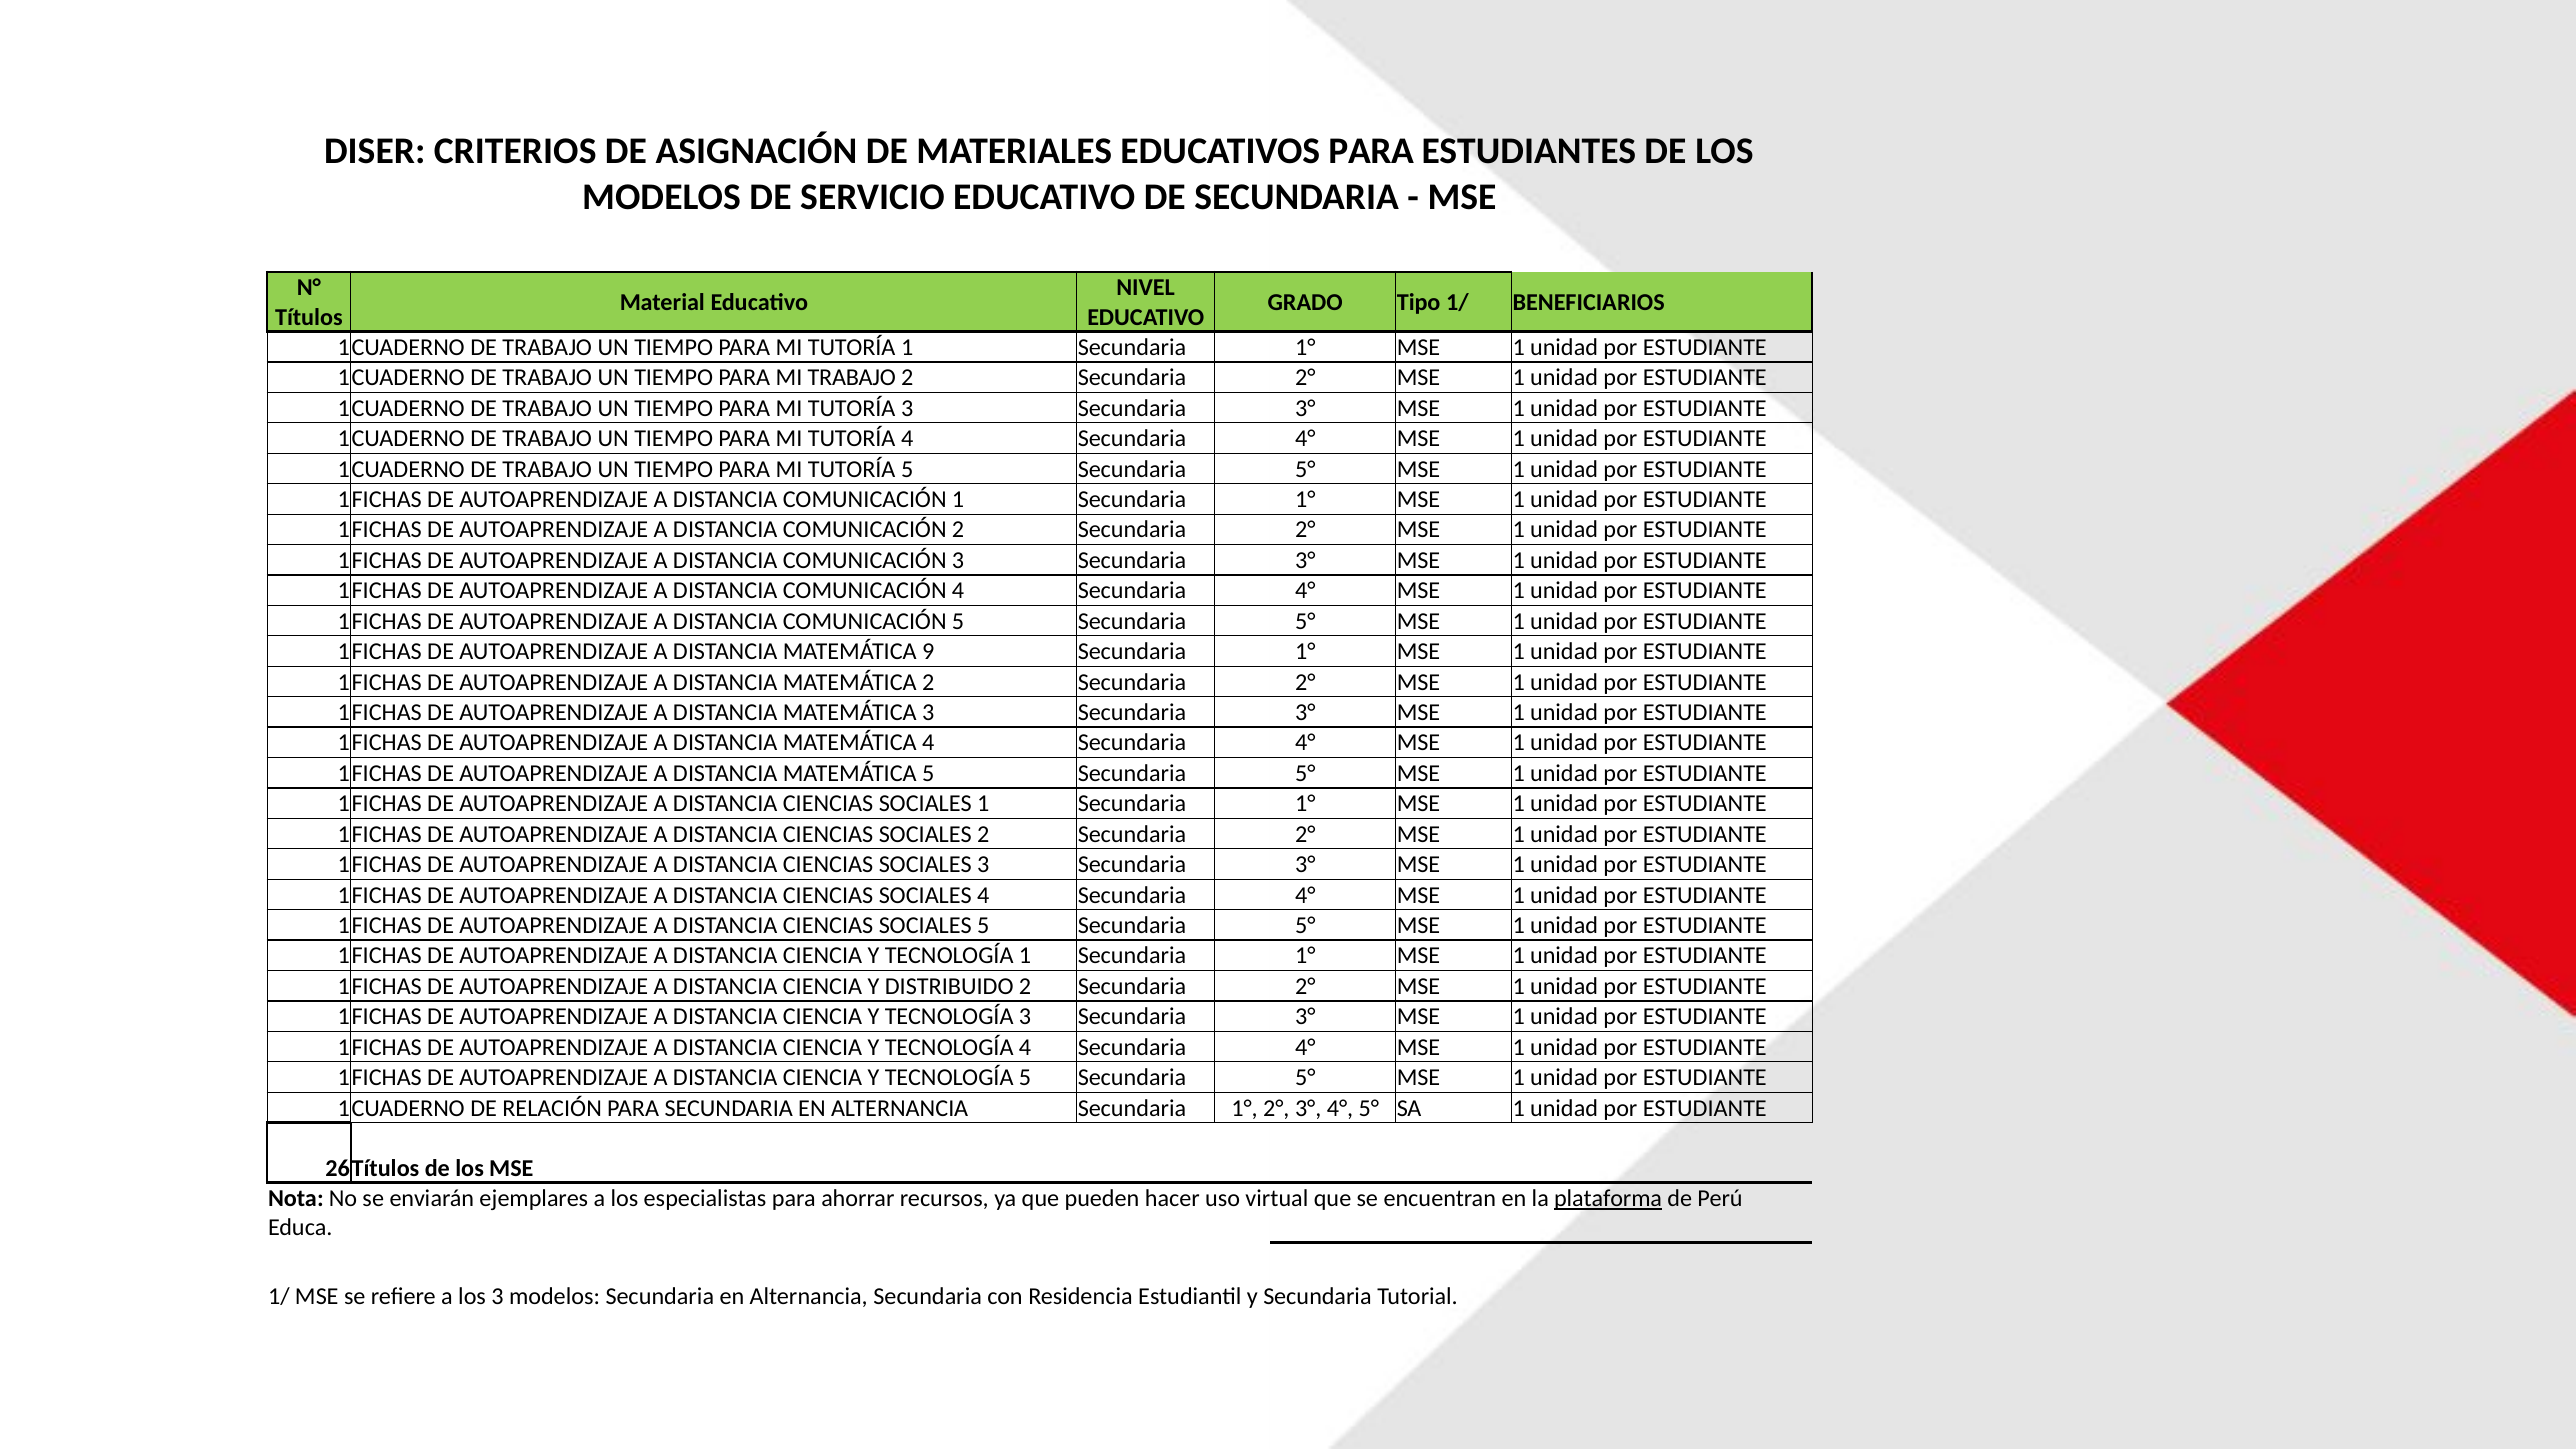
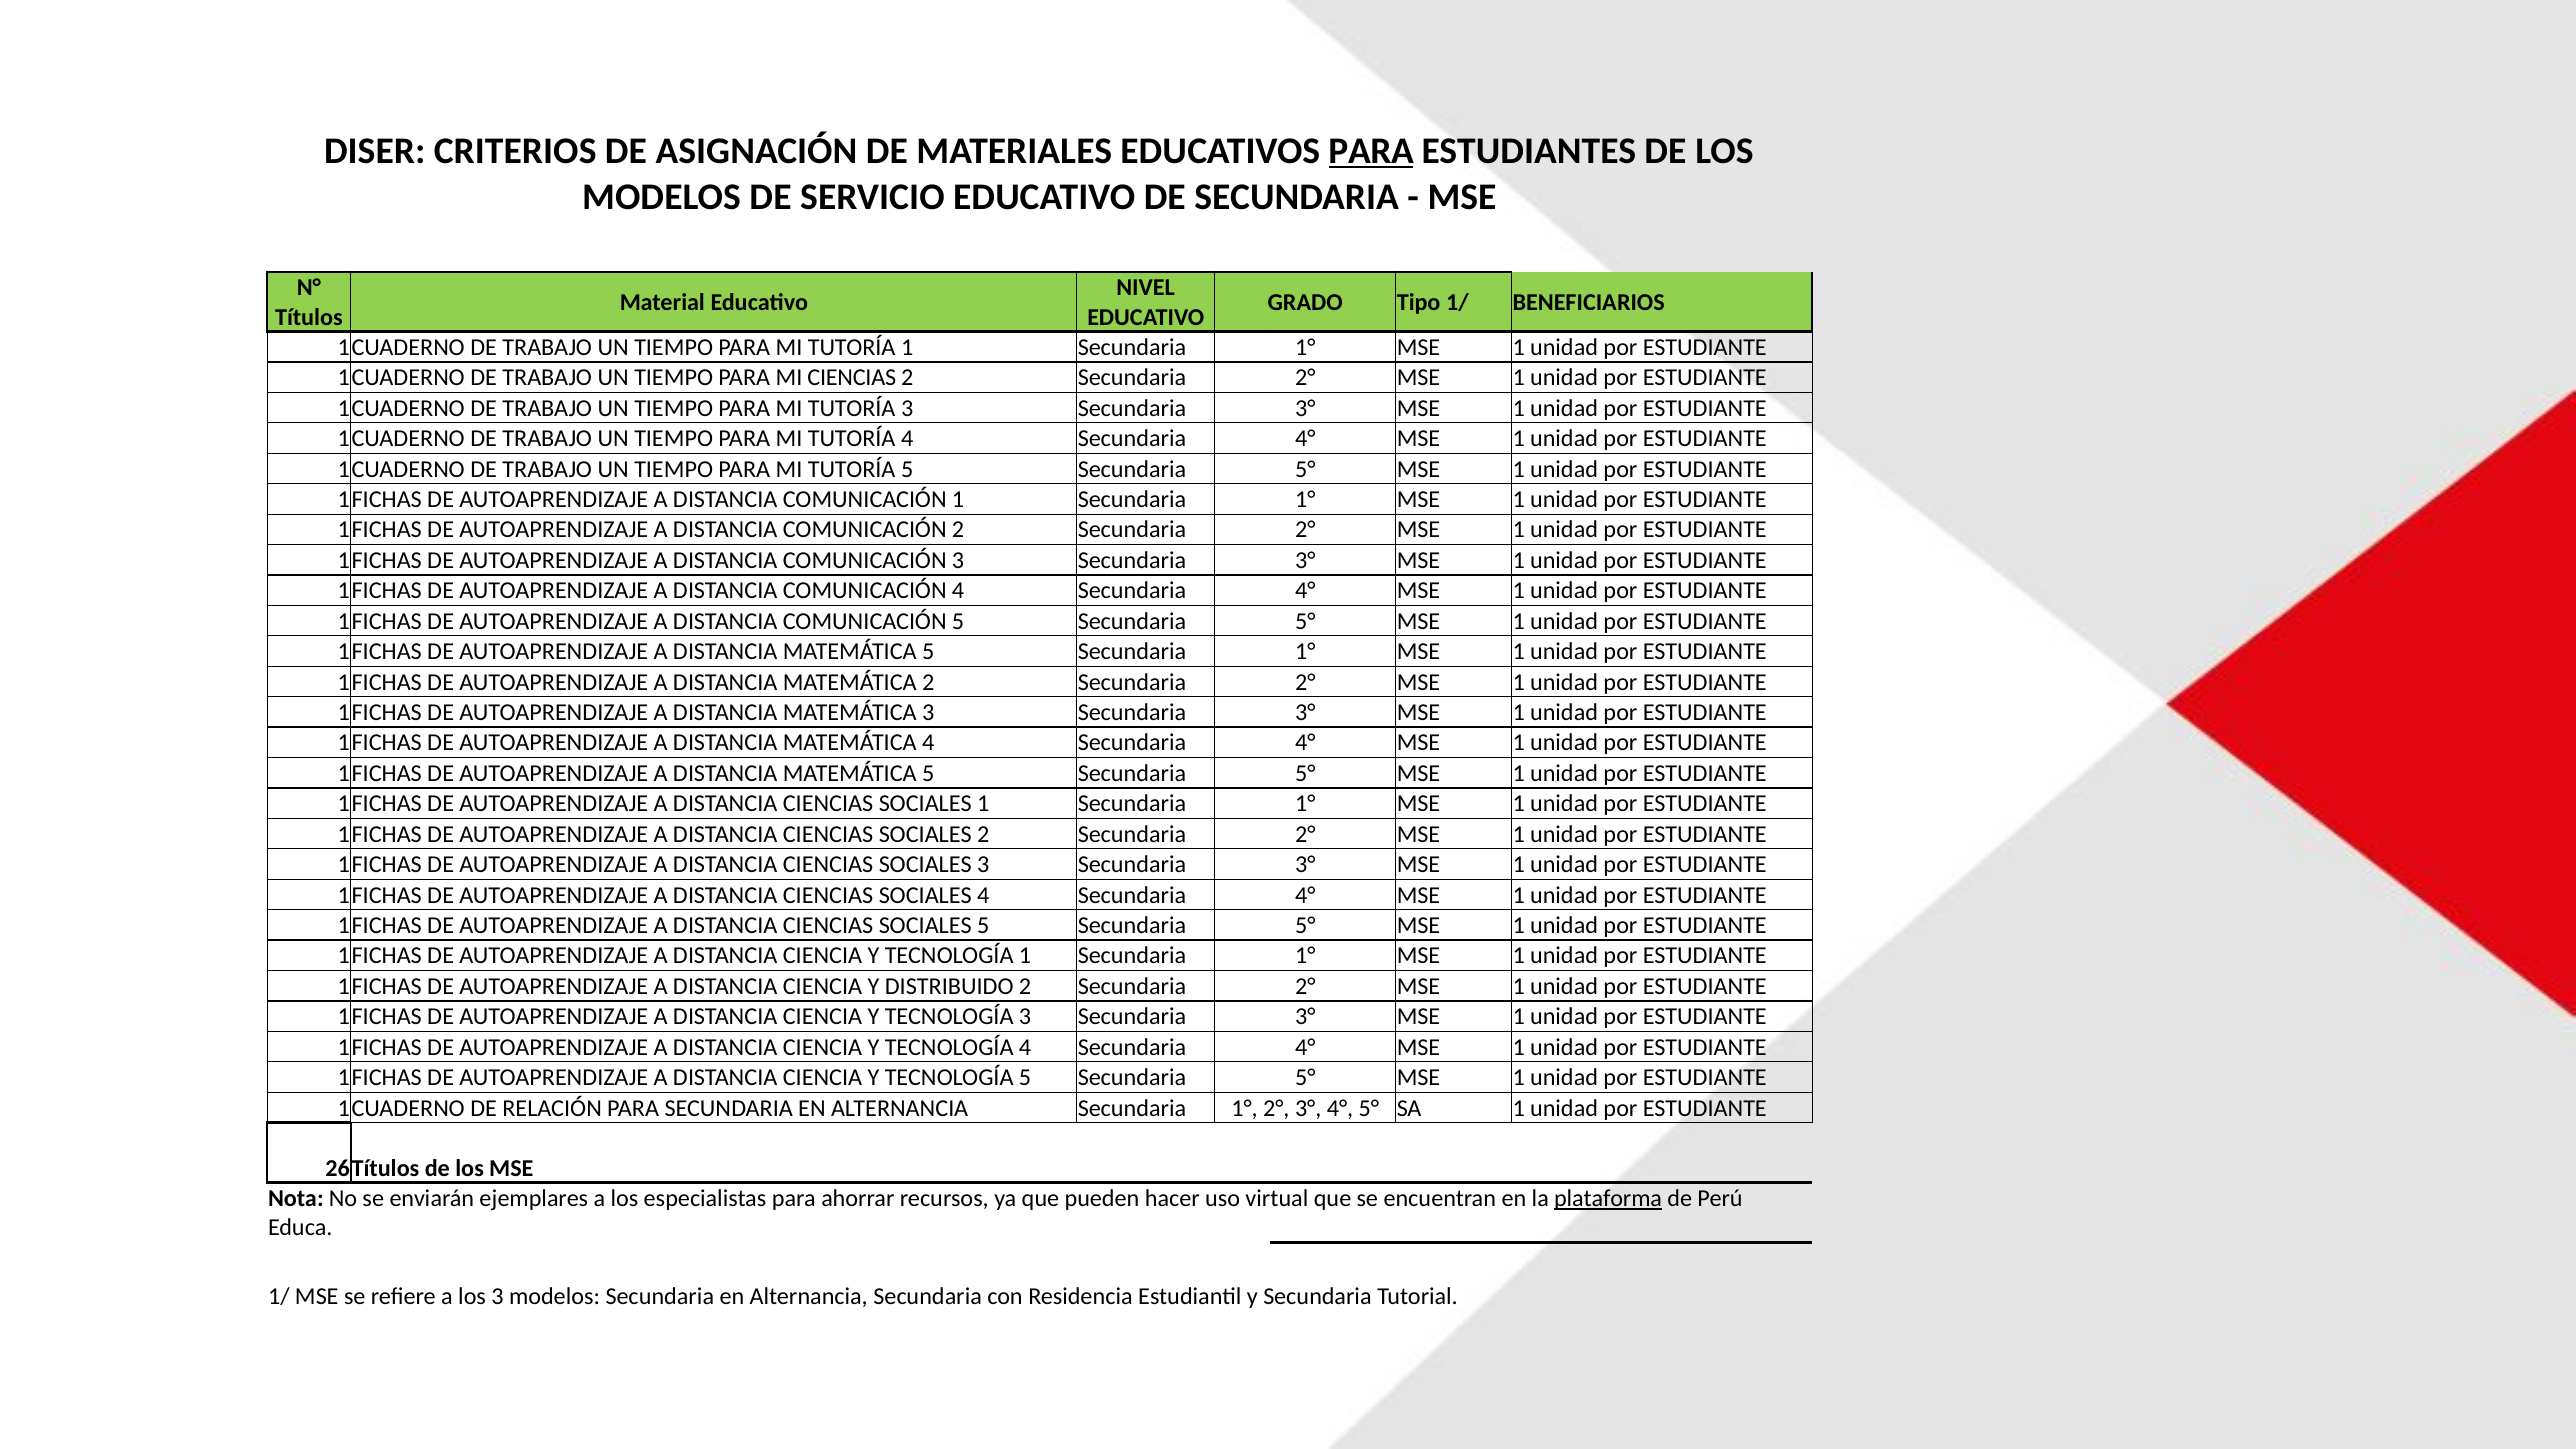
PARA underline: none -> present (1371, 151)
MI TRABAJO: TRABAJO -> CIENCIAS (852, 378)
9: 9 -> 5 (928, 652)
